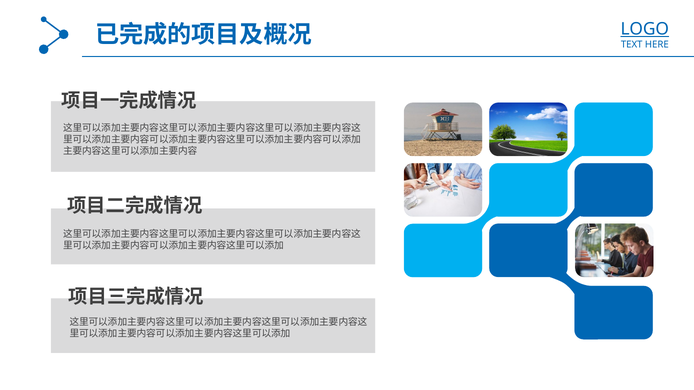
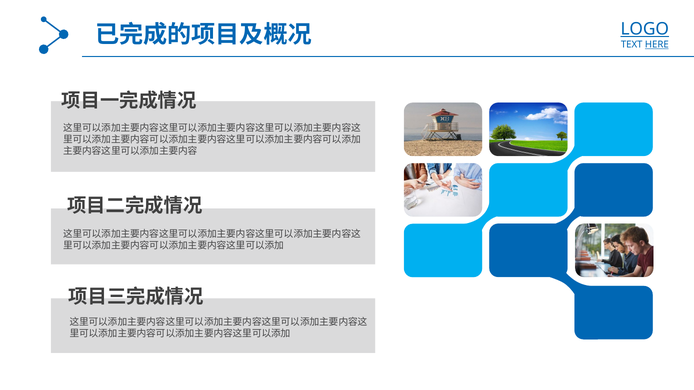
HERE underline: none -> present (657, 45)
